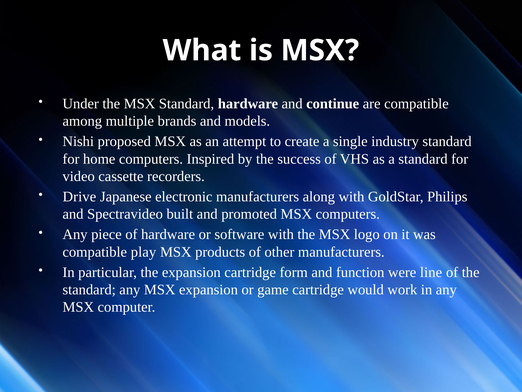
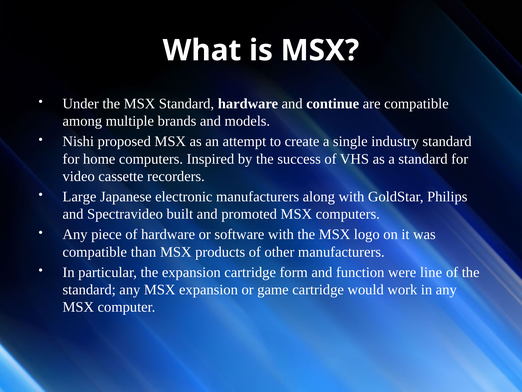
Drive: Drive -> Large (79, 196)
play: play -> than (144, 252)
